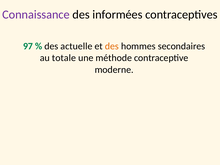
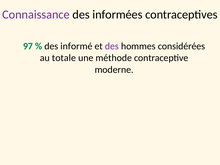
actuelle: actuelle -> informé (76, 46)
des colour: orange -> purple (112, 46)
secondaires: secondaires -> considérées (181, 46)
